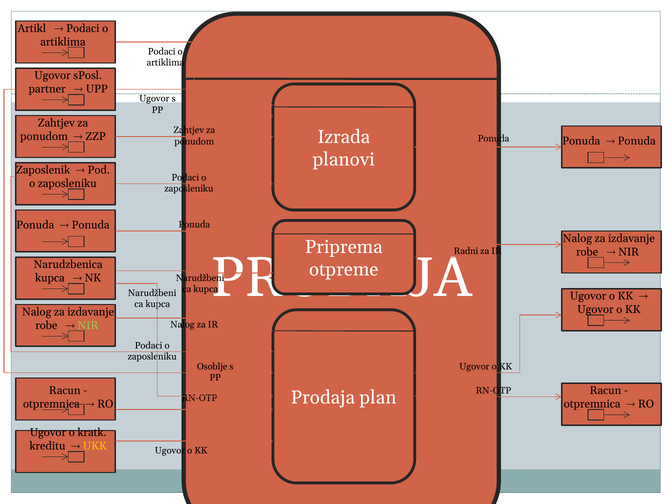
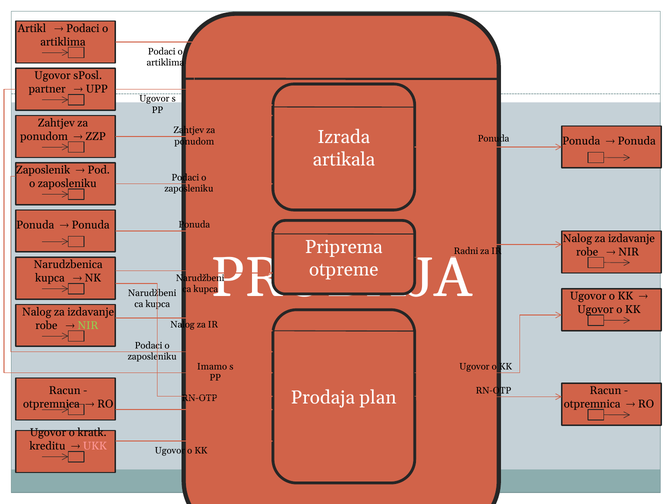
planovi: planovi -> artikala (344, 160)
Osoblje: Osoblje -> Imamo (212, 367)
UKK colour: yellow -> pink (95, 446)
